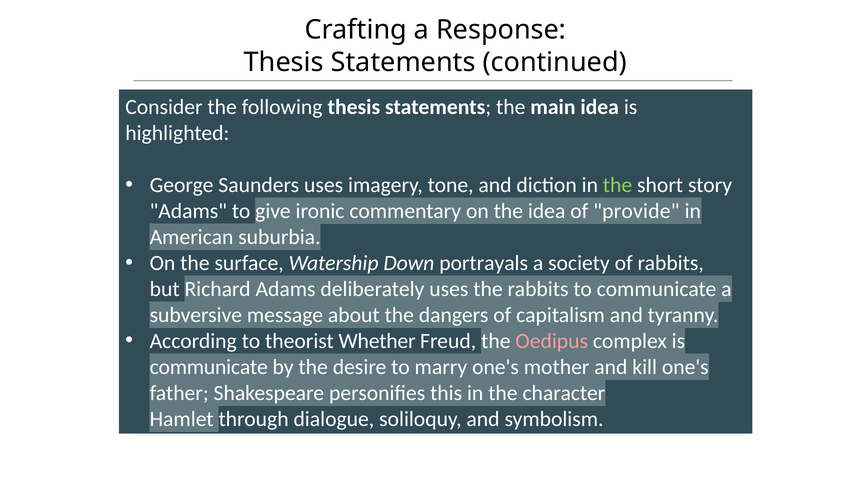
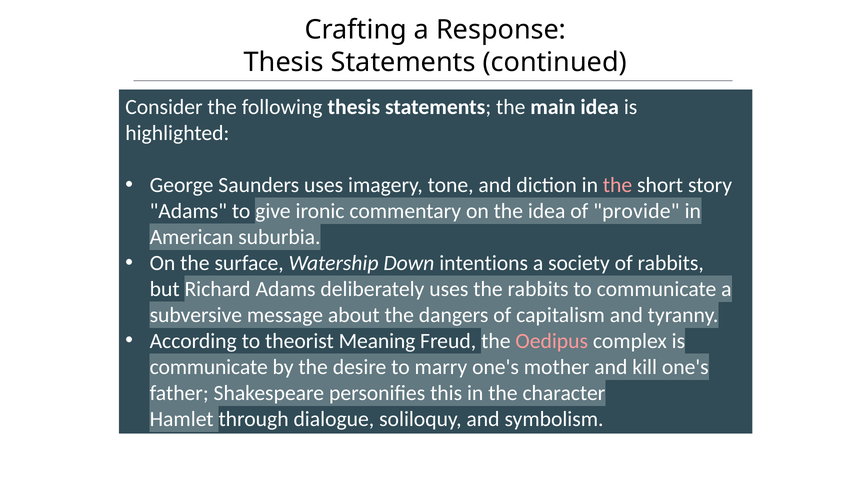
the colour: light green -> pink (618, 185)
portrayals: portrayals -> intentions (484, 263)
Whether: Whether -> Meaning (377, 341)
